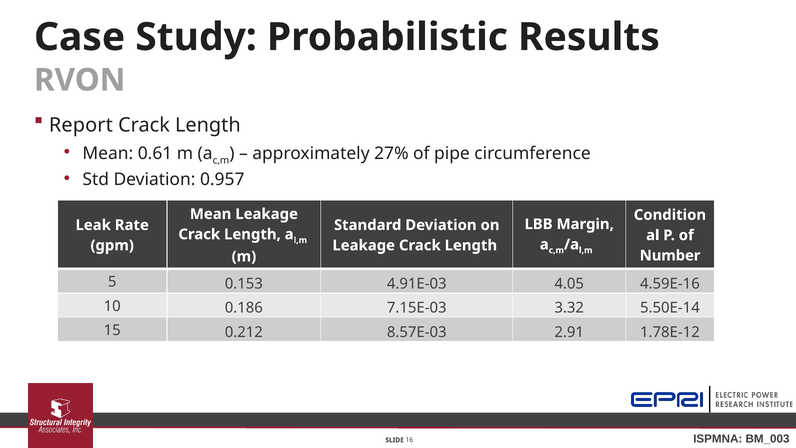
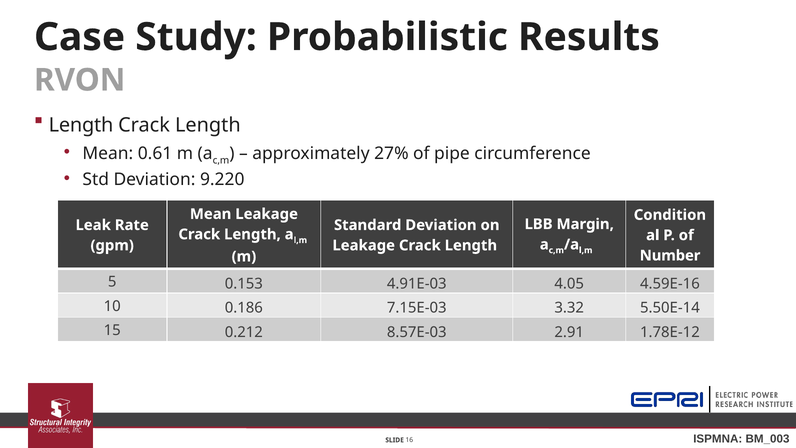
Report: Report -> Length (81, 125)
0.957: 0.957 -> 9.220 (222, 179)
